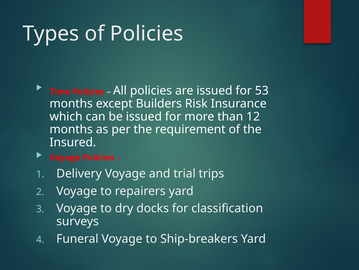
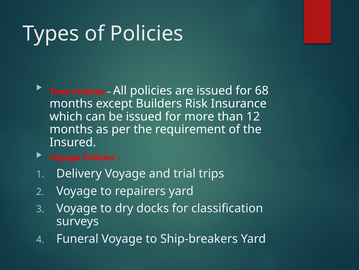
53: 53 -> 68 (262, 90)
